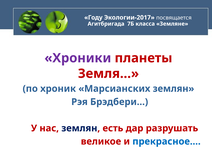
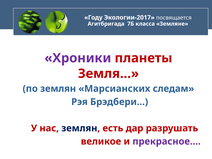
по хроник: хроник -> землян (58, 89)
Марсианских землян: землян -> следам (173, 89)
прекрасное… colour: blue -> purple (167, 141)
